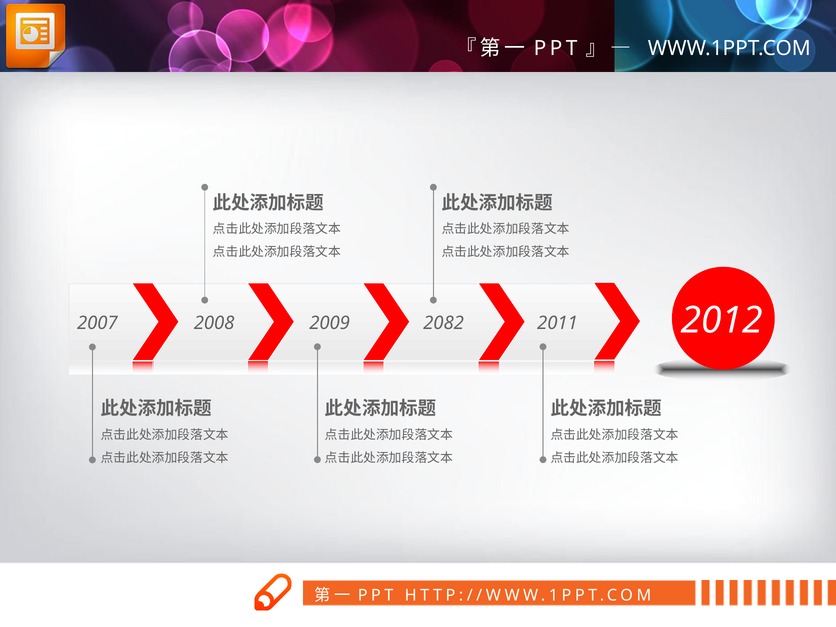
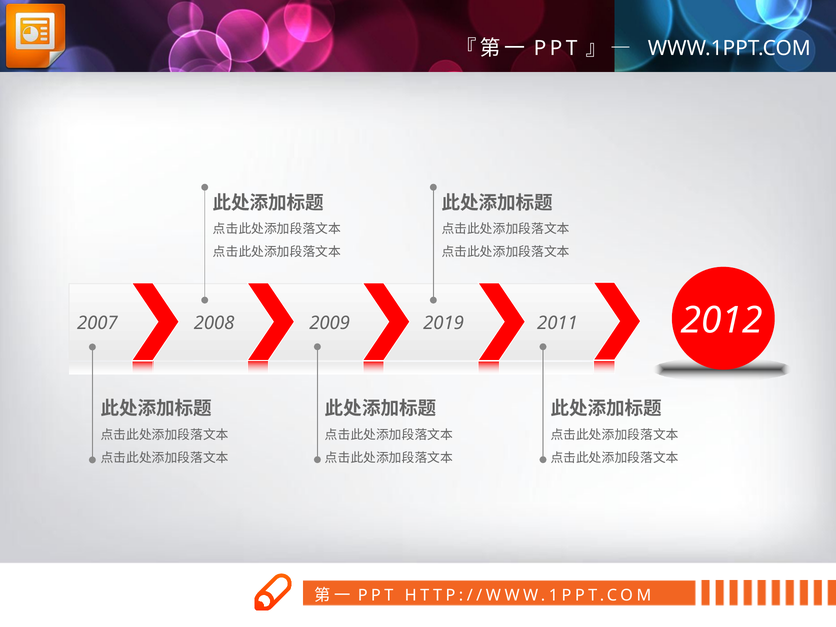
2082: 2082 -> 2019 (444, 323)
